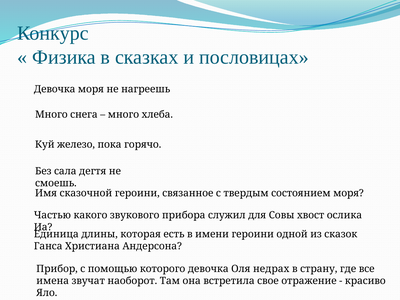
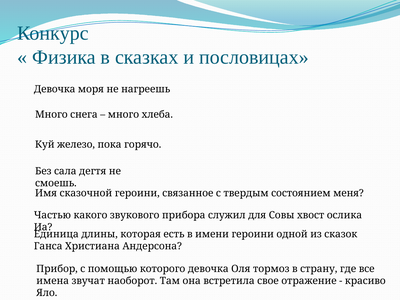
состоянием моря: моря -> меня (348, 193)
недрах: недрах -> тормоз (271, 269)
